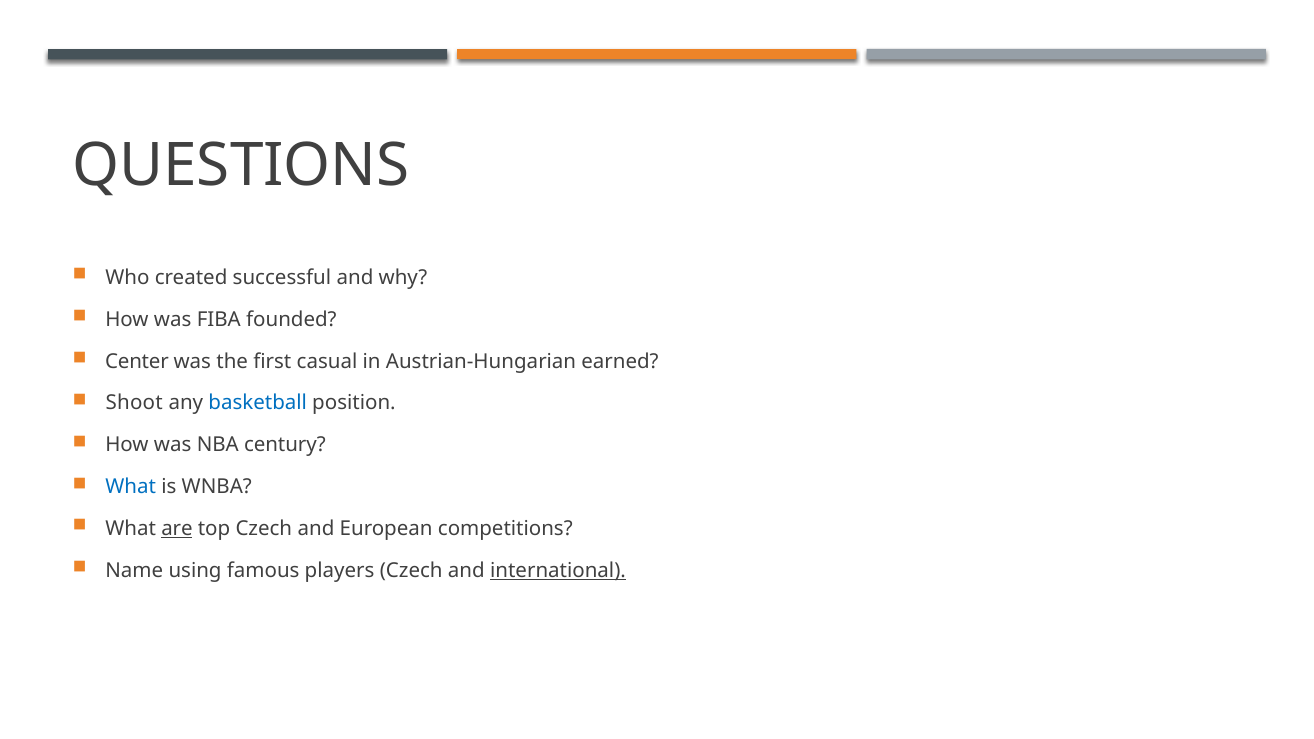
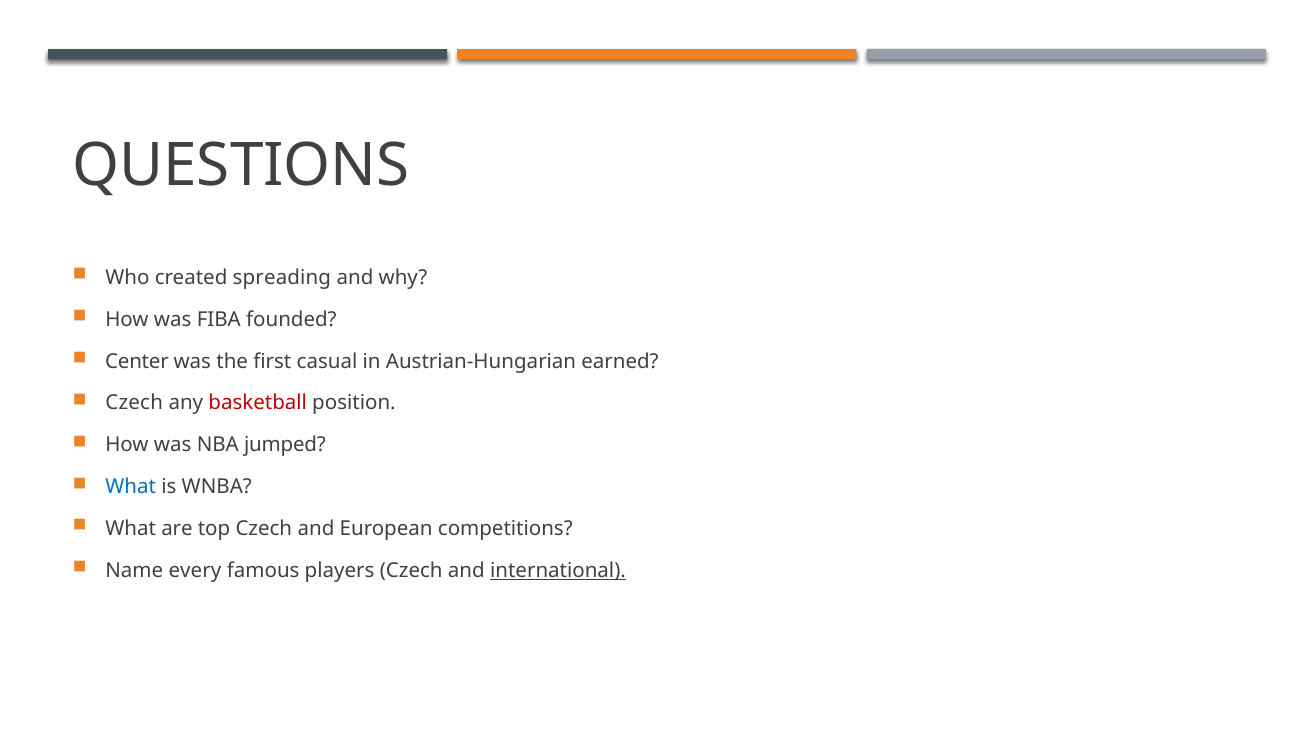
successful: successful -> spreading (282, 278)
Shoot: Shoot -> Czech (134, 403)
basketball colour: blue -> red (258, 403)
century: century -> jumped (285, 445)
are underline: present -> none (177, 529)
using: using -> every (195, 571)
